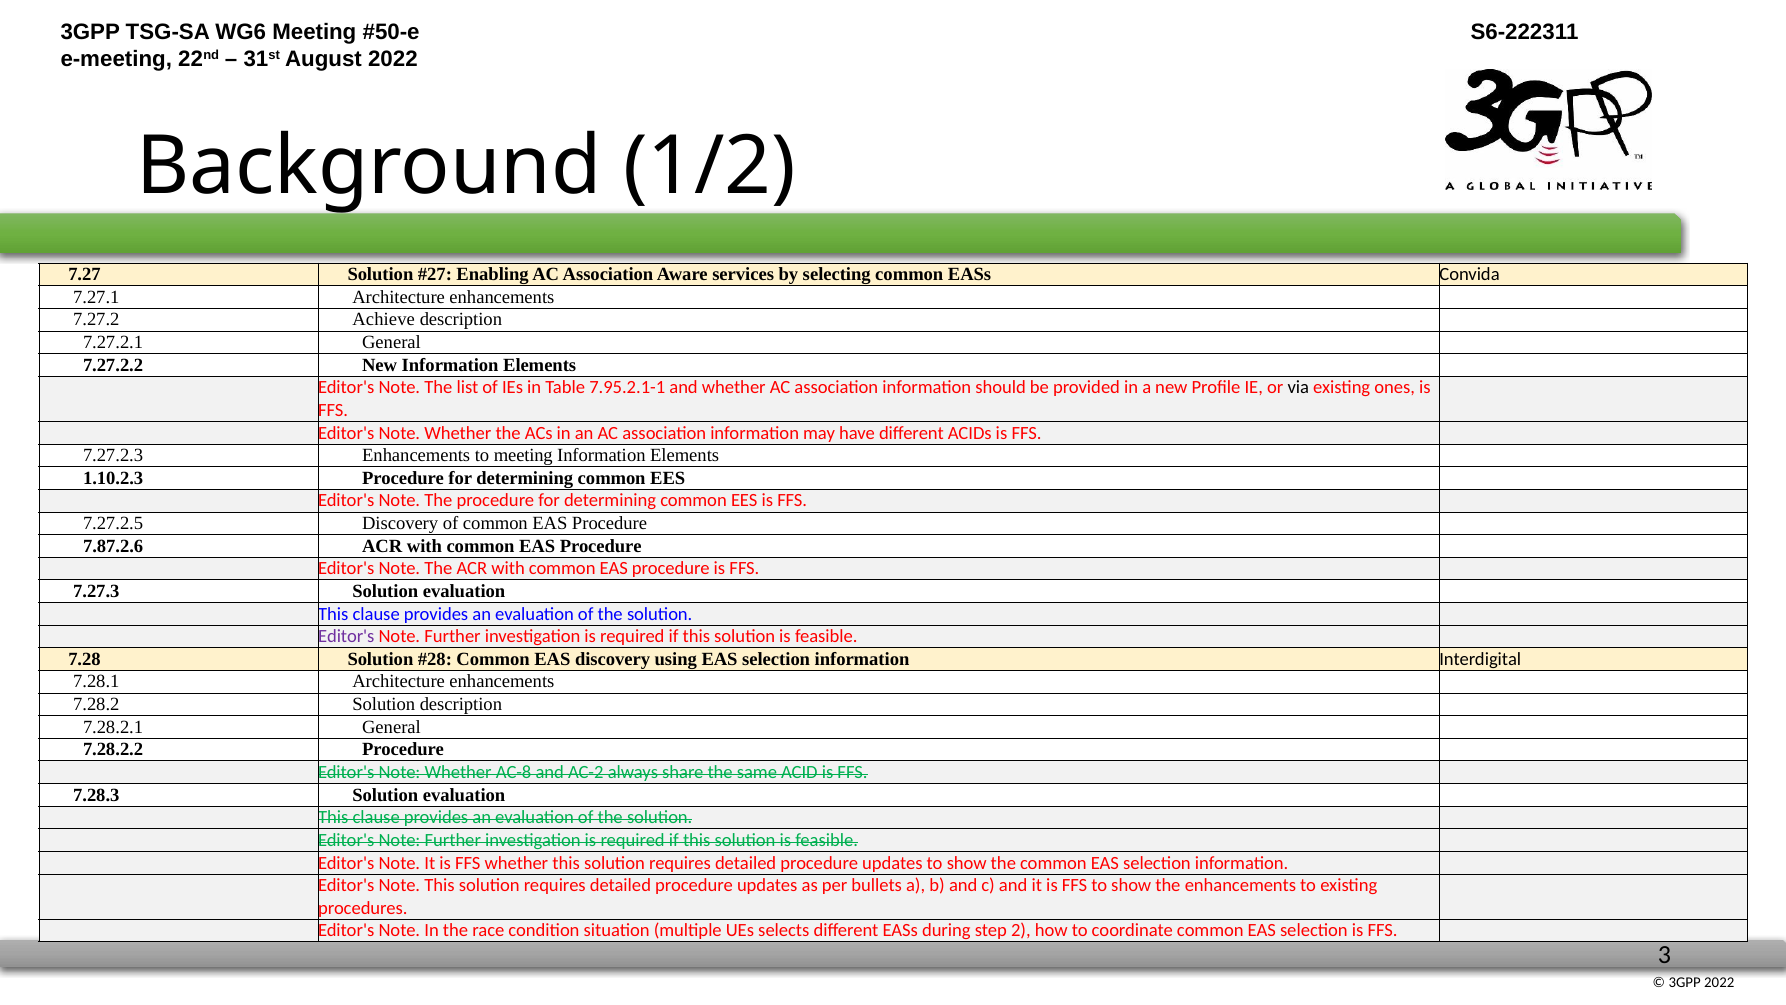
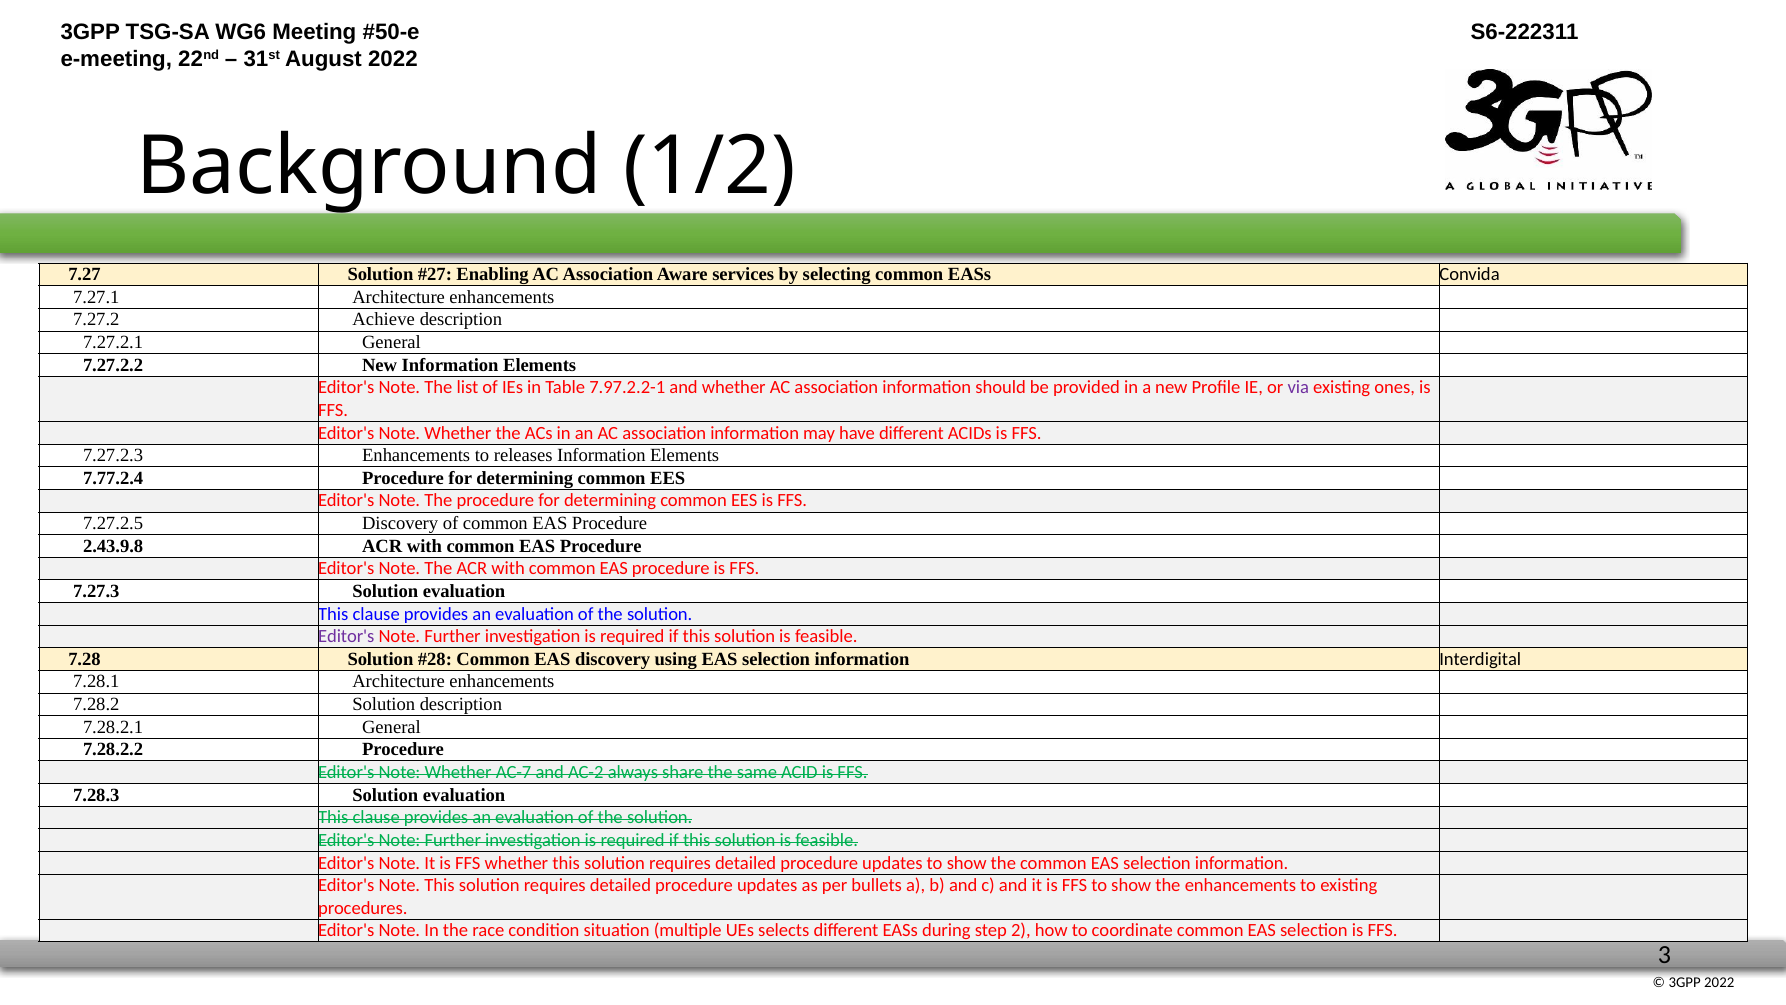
7.95.2.1-1: 7.95.2.1-1 -> 7.97.2.2-1 (627, 388)
via colour: black -> purple (1298, 388)
to meeting: meeting -> releases (523, 455)
1.10.2.3: 1.10.2.3 -> 7.77.2.4 (113, 478)
7.87.2.6: 7.87.2.6 -> 2.43.9.8 (113, 546)
AC-8: AC-8 -> AC-7 (514, 772)
